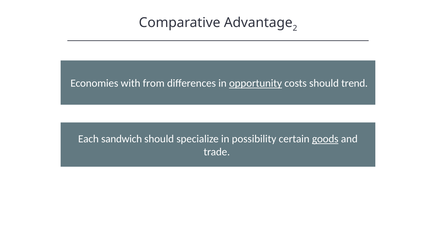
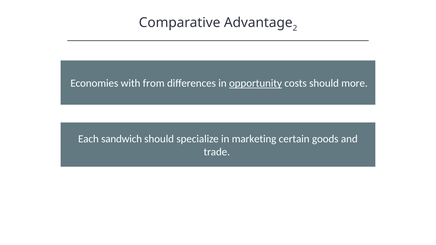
trend: trend -> more (355, 83)
possibility: possibility -> marketing (254, 139)
goods underline: present -> none (325, 139)
